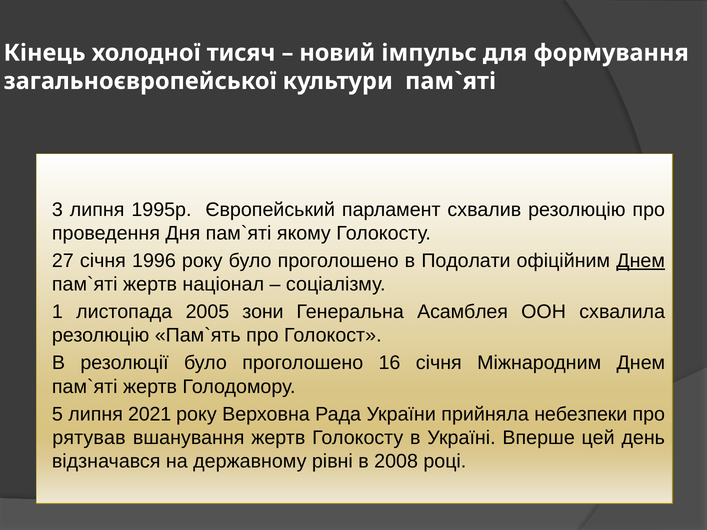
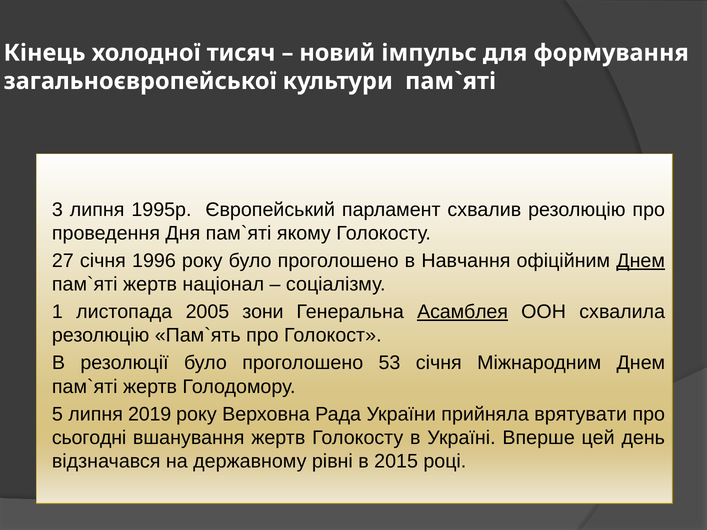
Подолати: Подолати -> Навчання (466, 261)
Асамблея underline: none -> present (463, 312)
16: 16 -> 53 (389, 363)
2021: 2021 -> 2019 (150, 414)
небезпеки: небезпеки -> врятувати (581, 414)
рятував: рятував -> сьогодні (89, 438)
2008: 2008 -> 2015 (396, 461)
